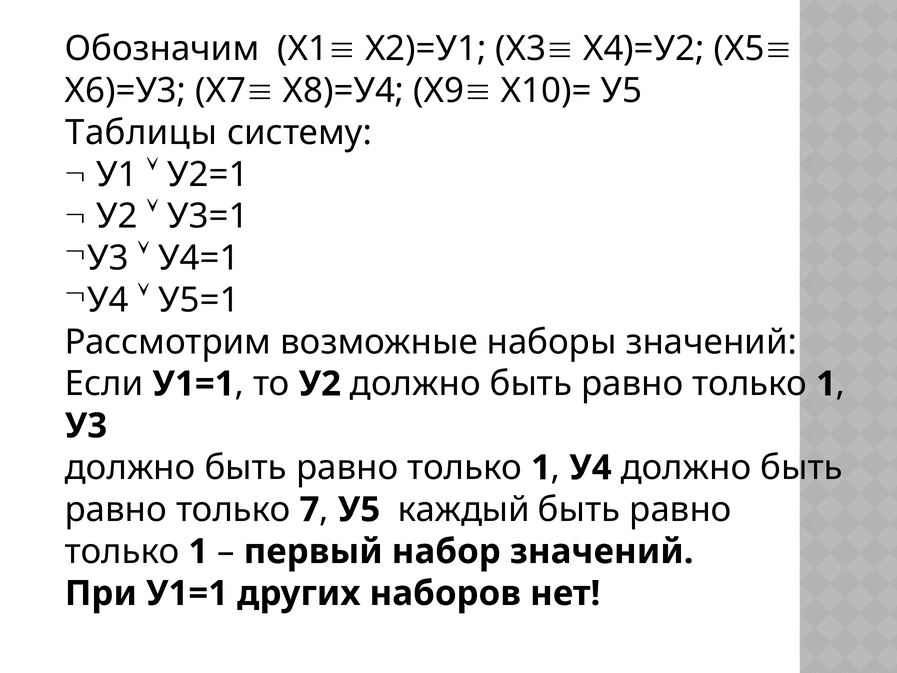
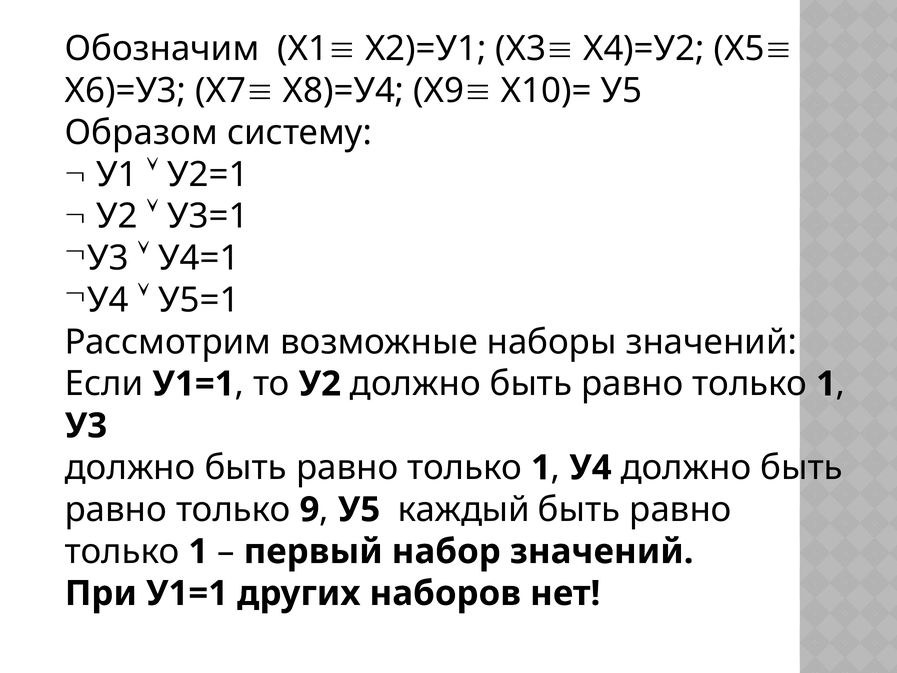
Таблицы: Таблицы -> Образом (141, 133)
7: 7 -> 9 (310, 509)
